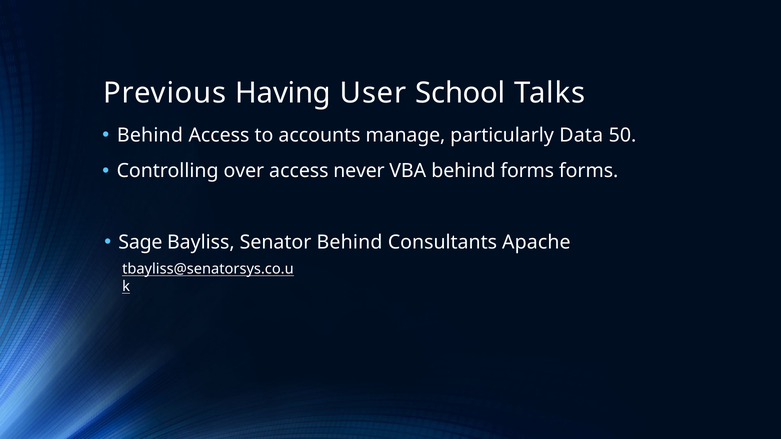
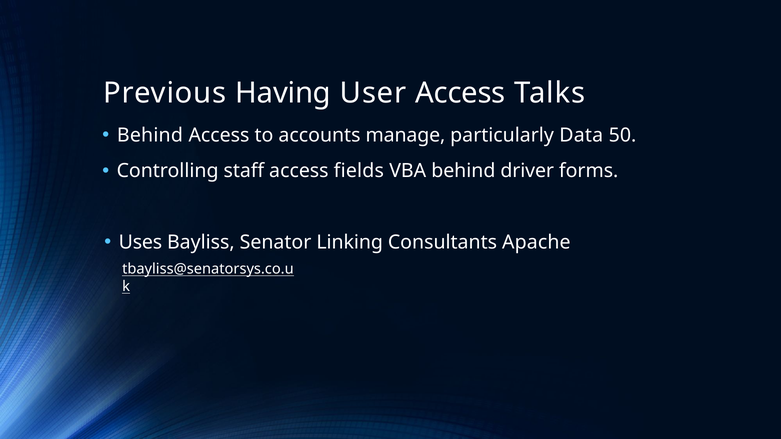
User School: School -> Access (461, 93)
over: over -> staff (244, 171)
never: never -> fields (359, 171)
behind forms: forms -> driver (527, 171)
Sage: Sage -> Uses (140, 242)
Senator Behind: Behind -> Linking (350, 242)
